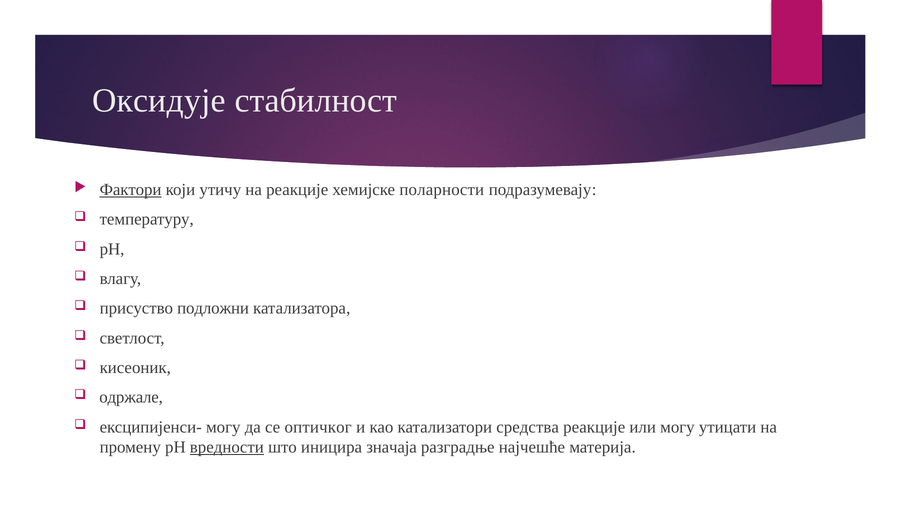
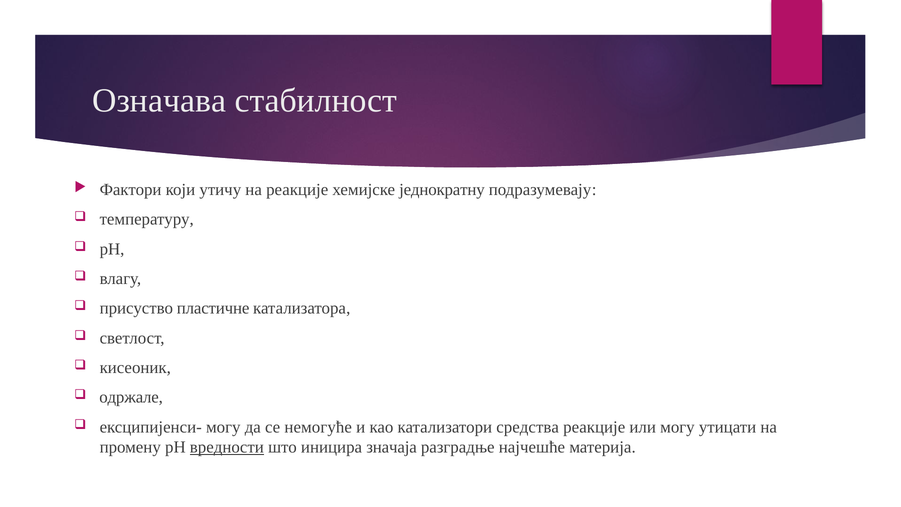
Оксидује: Оксидује -> Означава (159, 100)
Фактори underline: present -> none (131, 190)
поларности: поларности -> једнократну (442, 190)
подложни: подложни -> пластичне (213, 308)
оптичког: оптичког -> немогуће (318, 427)
